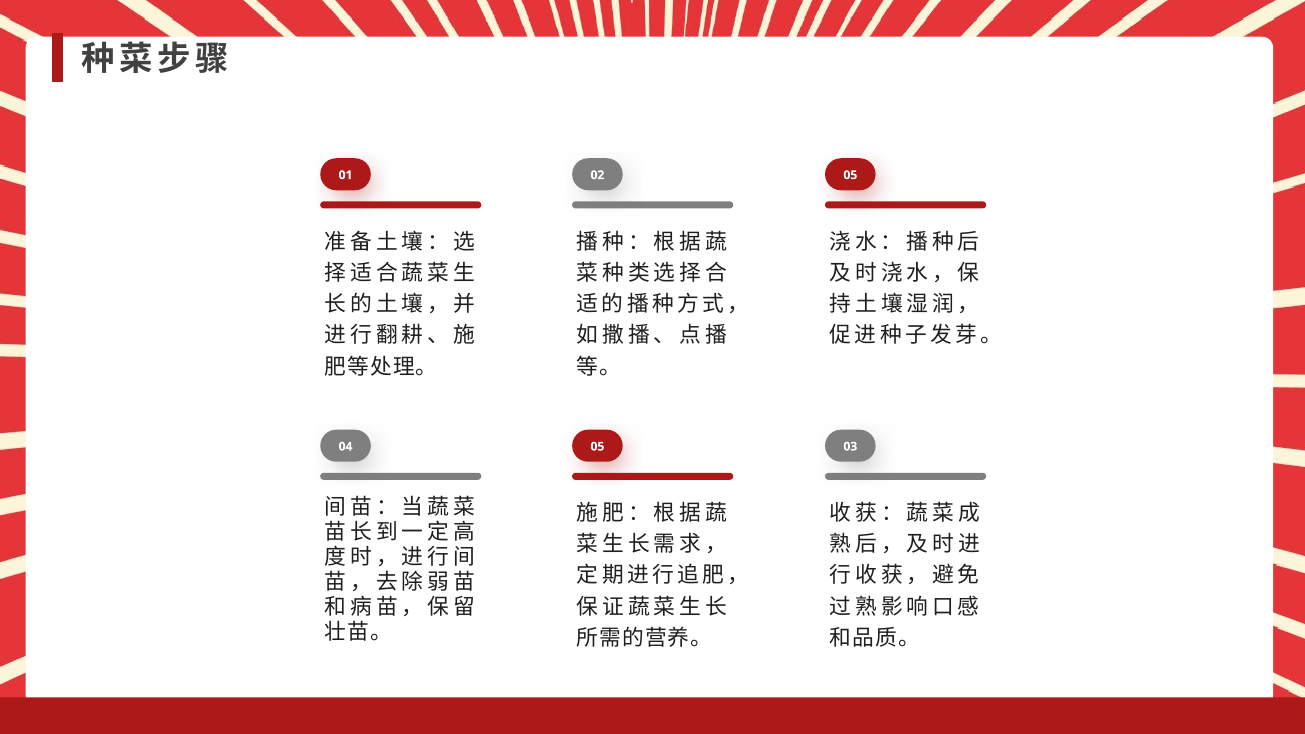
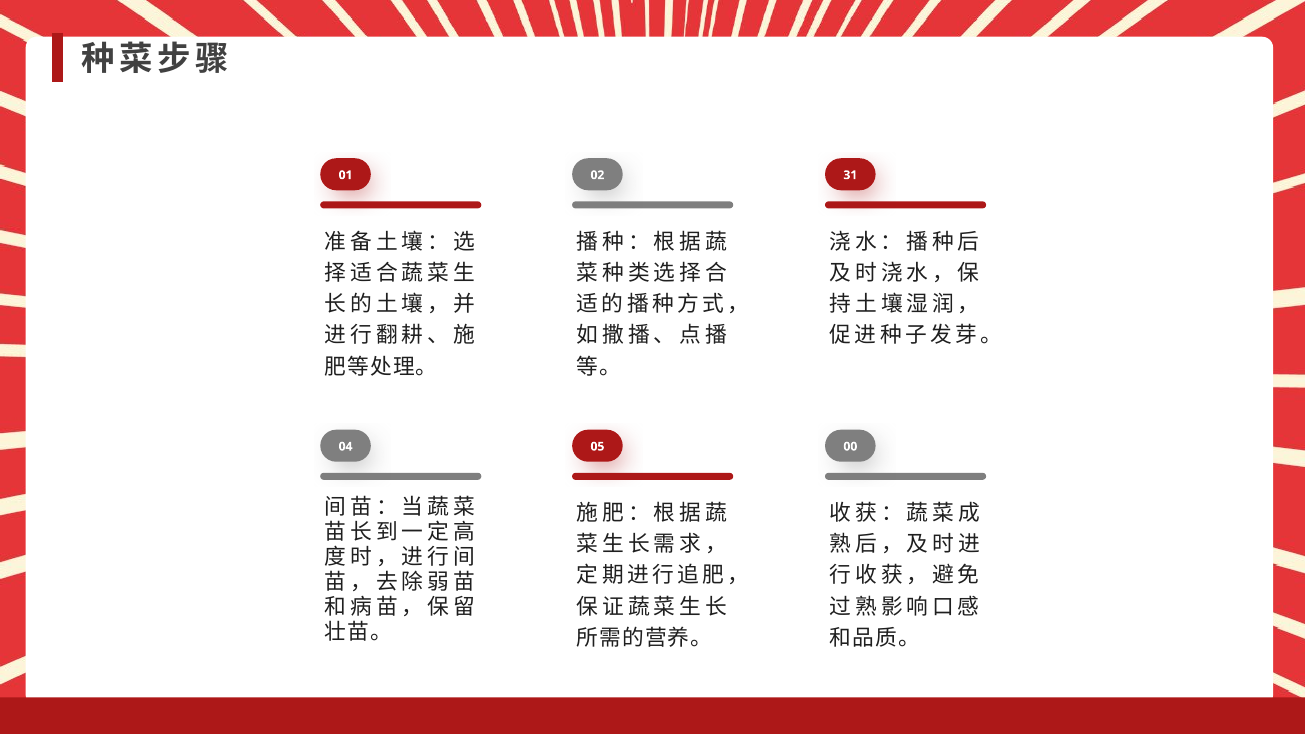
02 05: 05 -> 31 (850, 175)
03: 03 -> 00 (850, 447)
